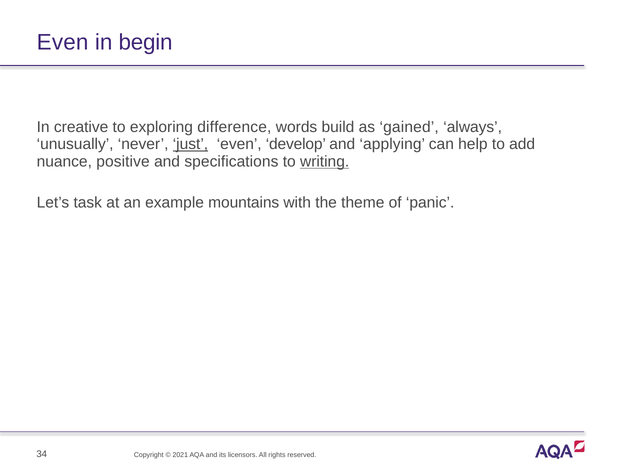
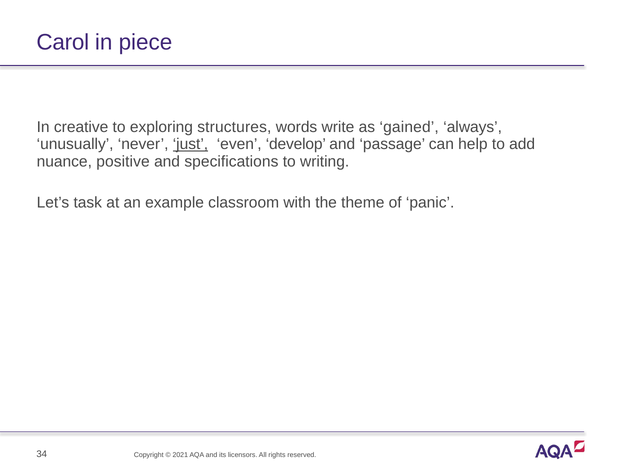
Even: Even -> Carol (63, 42)
begin: begin -> piece (145, 42)
difference: difference -> structures (234, 127)
build: build -> write (338, 127)
applying: applying -> passage (392, 144)
writing underline: present -> none (325, 161)
mountains: mountains -> classroom (244, 202)
